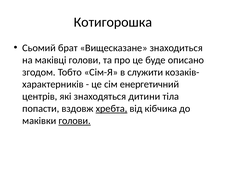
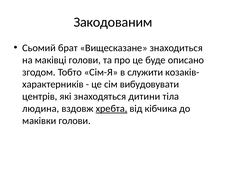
Котигорошка: Котигорошка -> Закодованим (113, 22)
енергетичний: енергетичний -> вибудовувати (149, 85)
попасти: попасти -> людина (41, 109)
голови underline: present -> none (75, 121)
